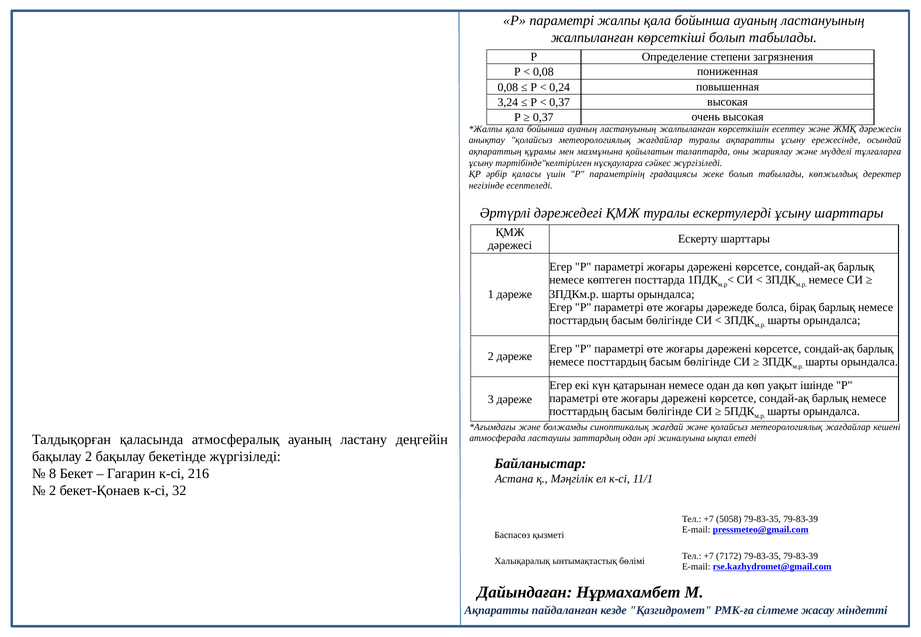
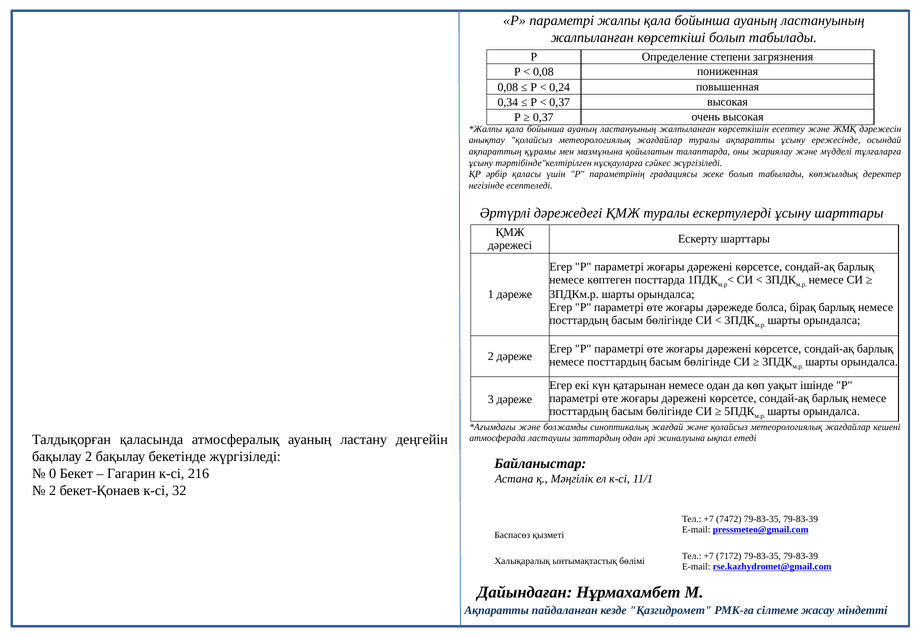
3,24: 3,24 -> 0,34 (508, 102)
8: 8 -> 0 (53, 474)
5058: 5058 -> 7472 (729, 520)
